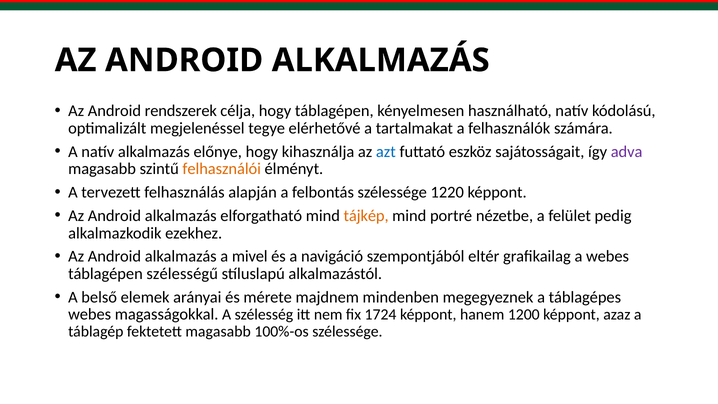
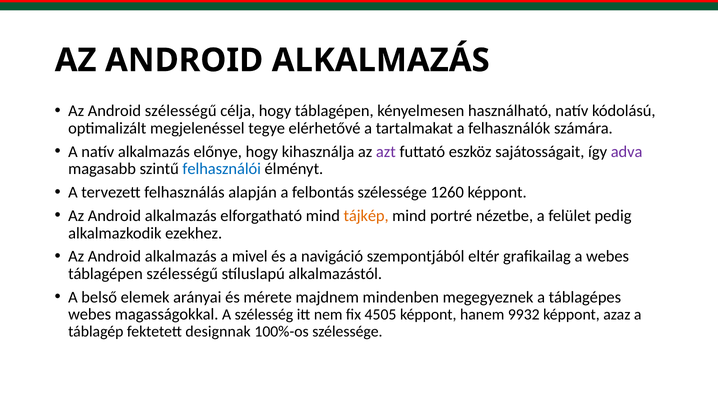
Android rendszerek: rendszerek -> szélességű (181, 111)
azt colour: blue -> purple (386, 152)
felhasználói colour: orange -> blue (222, 169)
1220: 1220 -> 1260 (447, 192)
1724: 1724 -> 4505 (381, 315)
1200: 1200 -> 9932 (524, 315)
fektetett magasabb: magasabb -> designnak (218, 331)
